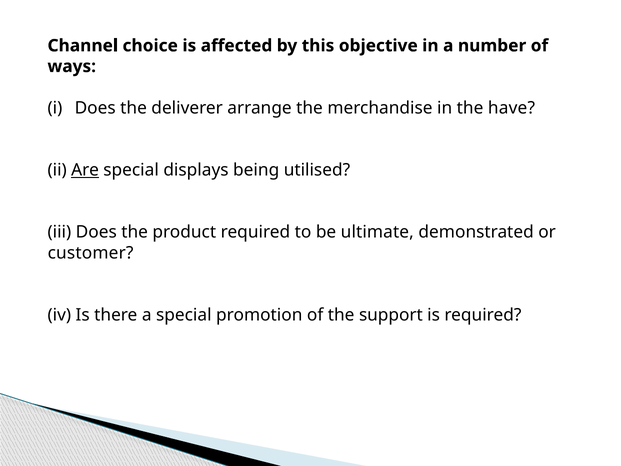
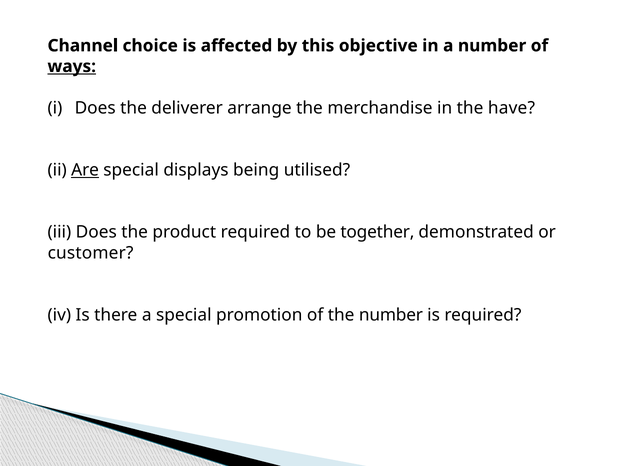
ways underline: none -> present (72, 66)
ultimate: ultimate -> together (377, 232)
the support: support -> number (391, 315)
